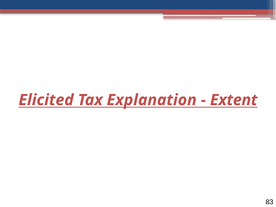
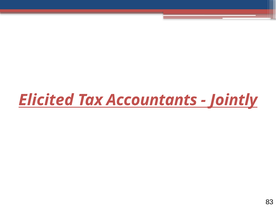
Explanation: Explanation -> Accountants (152, 100)
Extent: Extent -> Jointly (234, 100)
